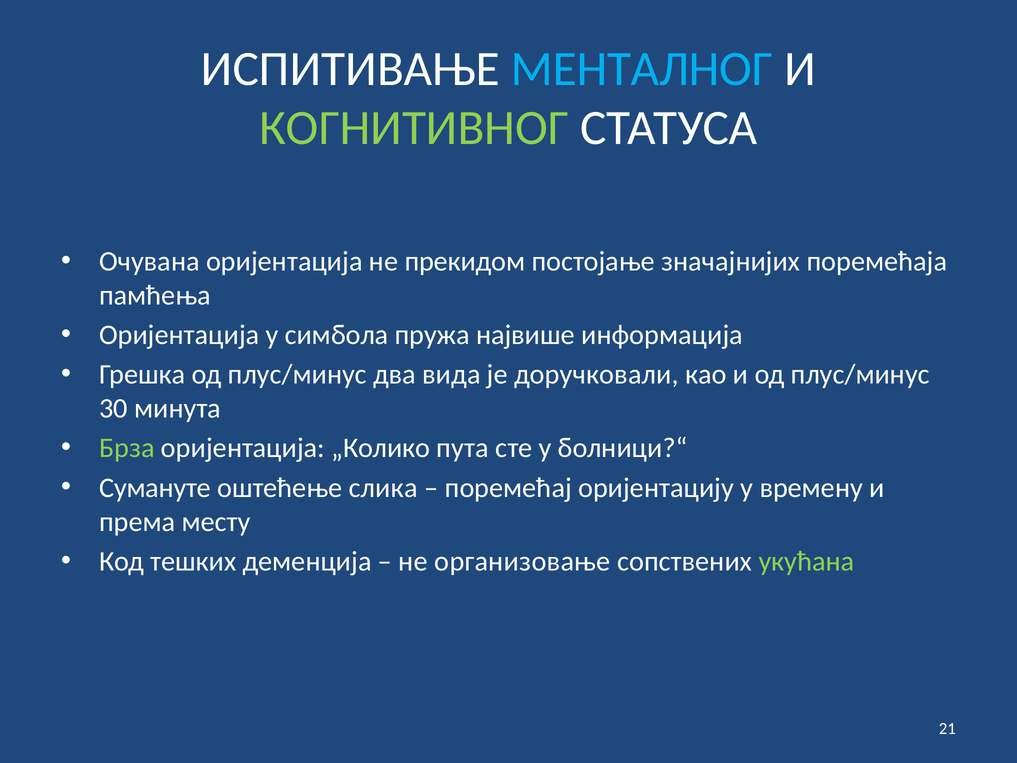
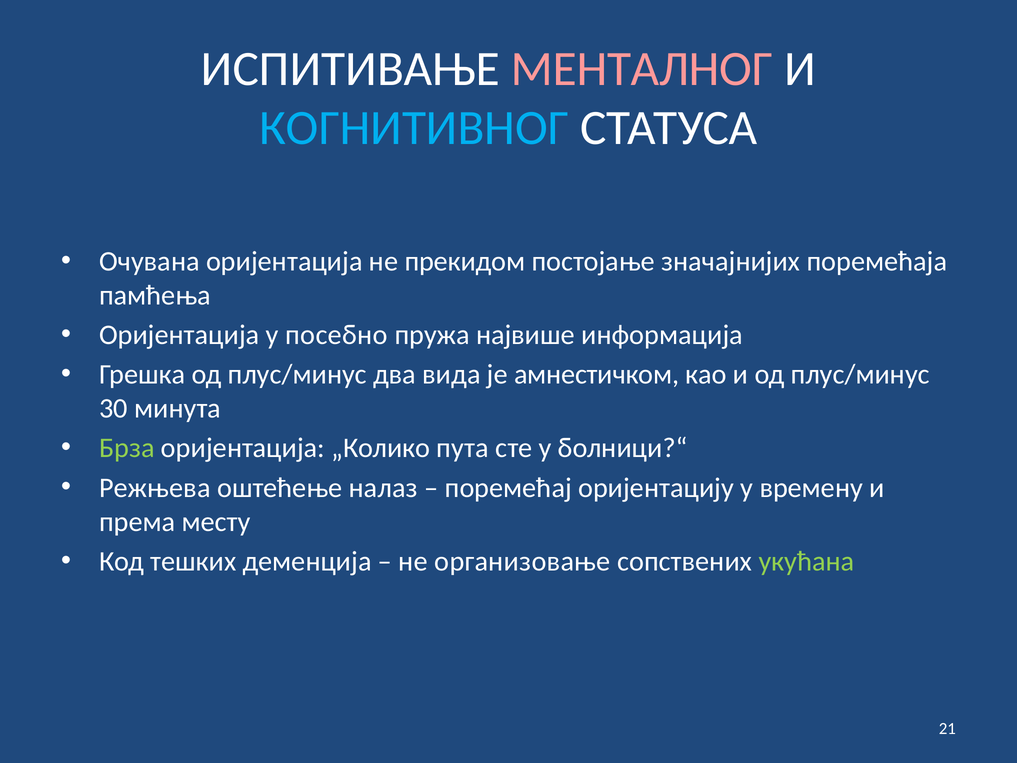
МЕНТАЛНОГ colour: light blue -> pink (642, 69)
КОГНИТИВНОГ colour: light green -> light blue (414, 128)
симбола: симбола -> посебно (336, 335)
доручковали: доручковали -> амнестичком (597, 374)
Сумануте: Сумануте -> Режњева (155, 488)
слика: слика -> налаз (383, 488)
